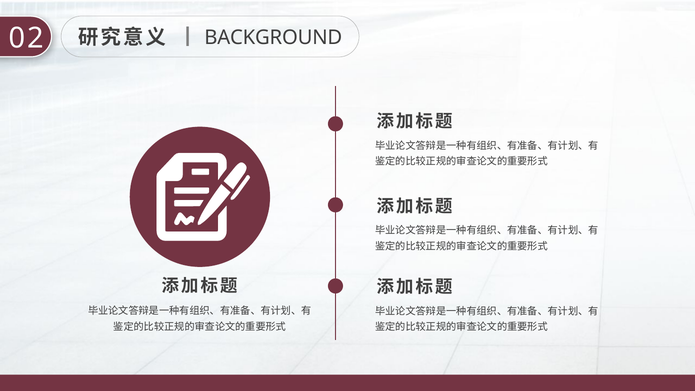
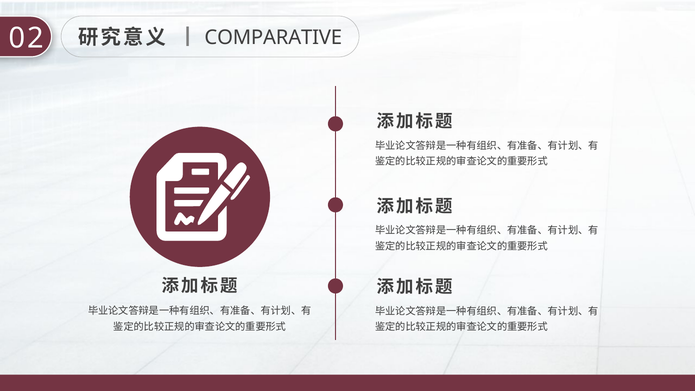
BACKGROUND: BACKGROUND -> COMPARATIVE (273, 37)
